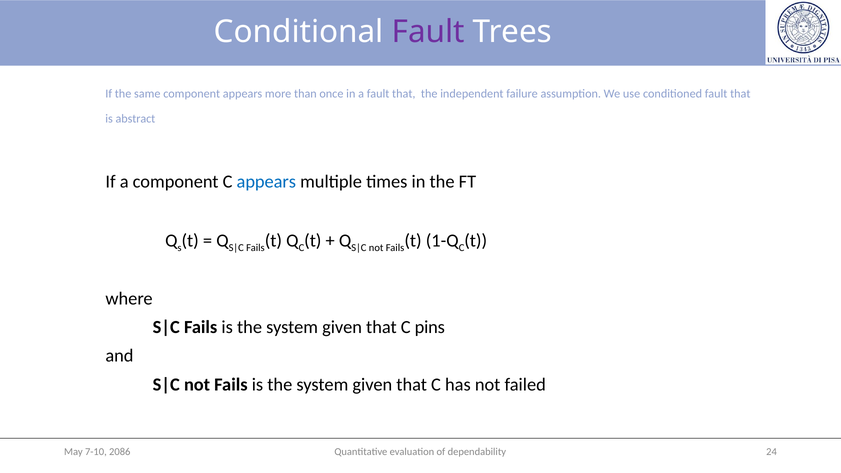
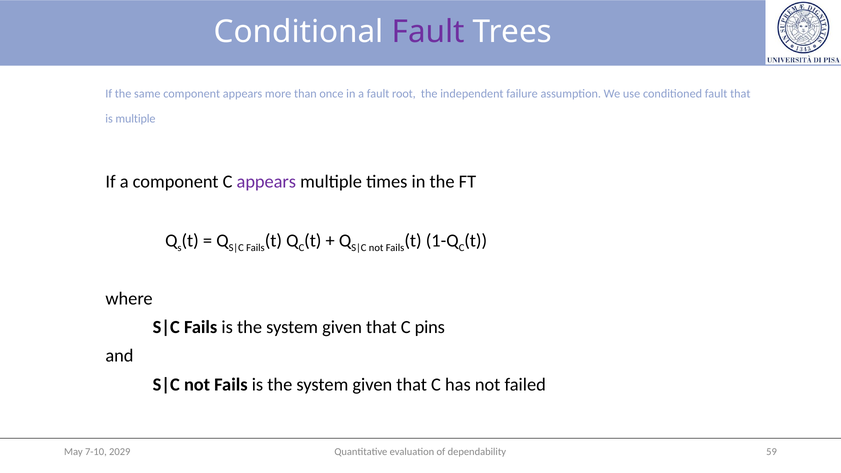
a fault that: that -> root (404, 94)
is abstract: abstract -> multiple (135, 119)
appears colour: blue -> purple (266, 181)
24: 24 -> 59 (772, 452)
2086: 2086 -> 2029 (120, 452)
